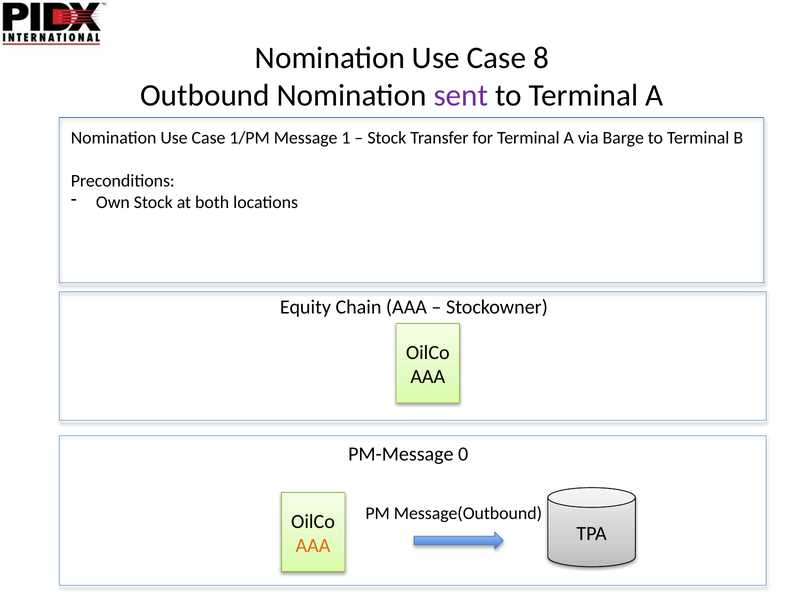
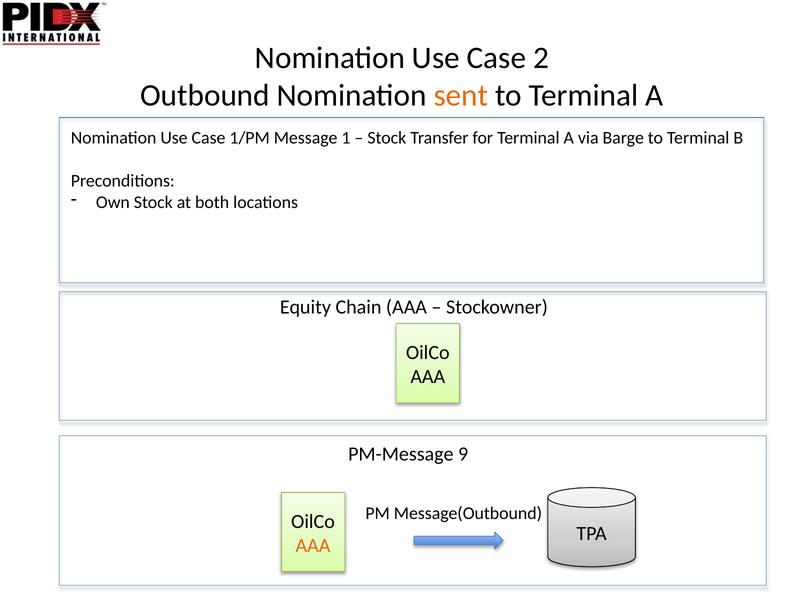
8: 8 -> 2 (541, 58)
sent colour: purple -> orange (461, 95)
0: 0 -> 9 (463, 454)
